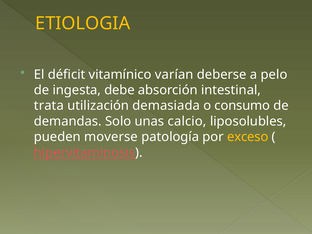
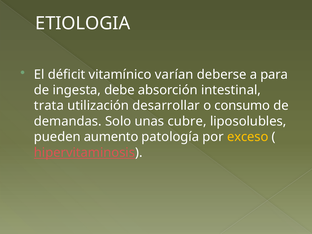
ETIOLOGIA colour: yellow -> white (83, 23)
pelo: pelo -> para (274, 74)
demasiada: demasiada -> desarrollar (166, 106)
calcio: calcio -> cubre (187, 121)
moverse: moverse -> aumento (111, 137)
